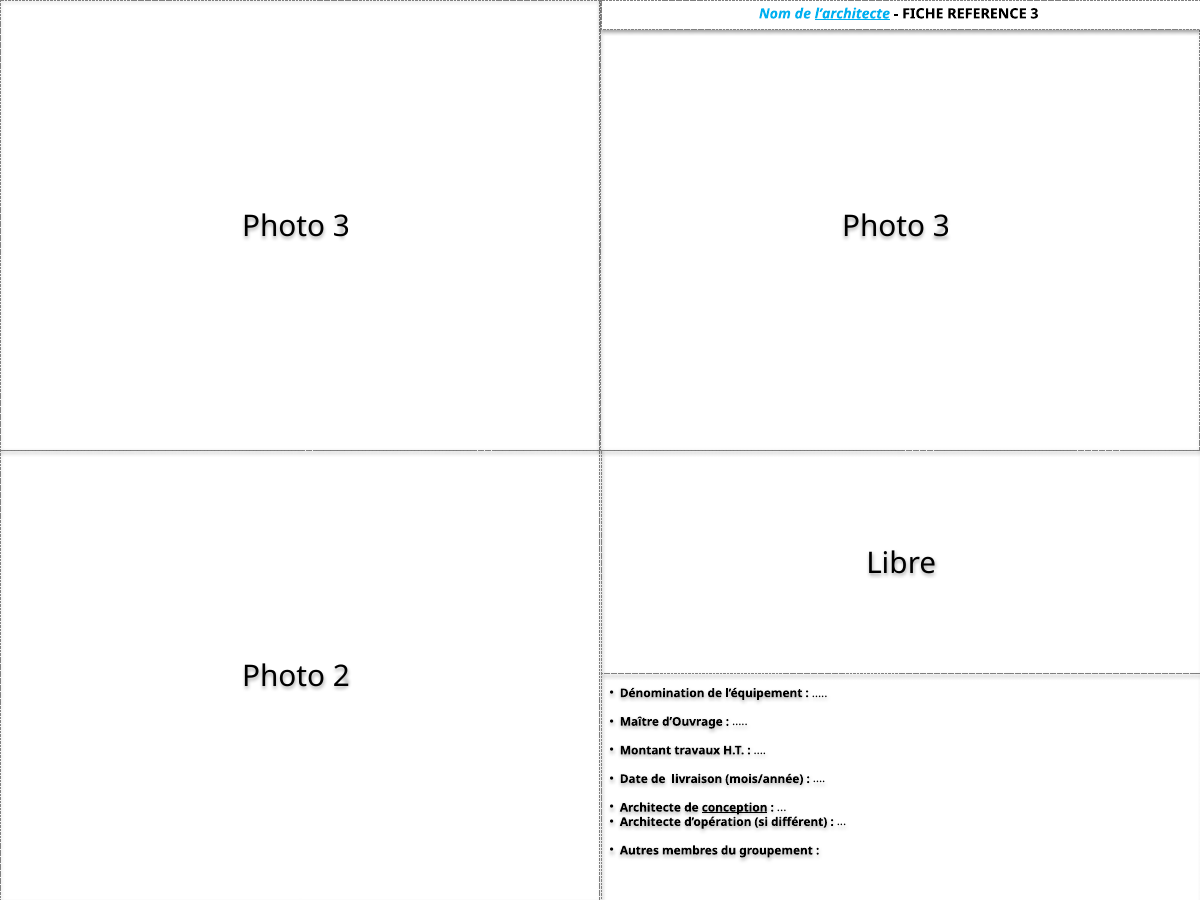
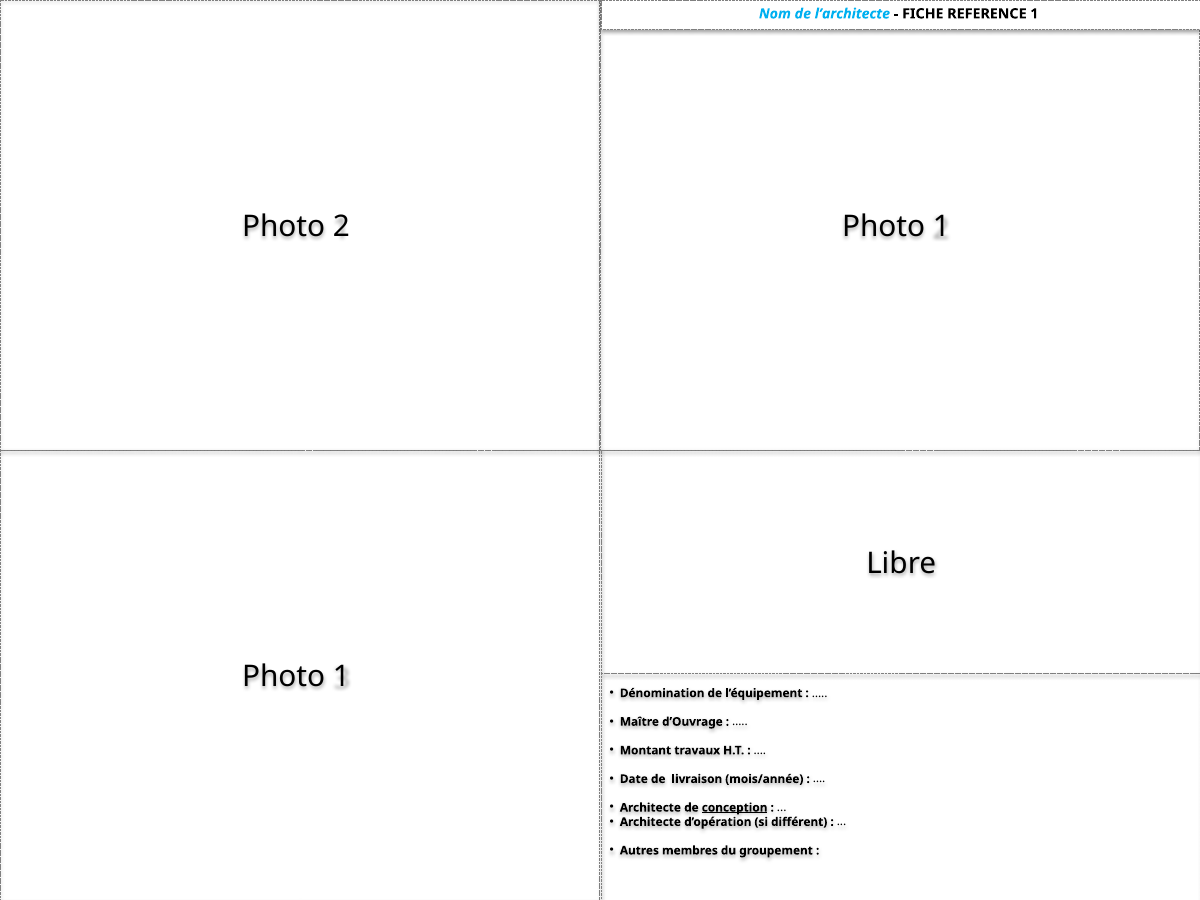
l’architecte underline: present -> none (852, 14)
REFERENCE 3: 3 -> 1 (1034, 14)
3: 3 -> 2 (341, 227)
3: 3 -> 1 (941, 227)
2: 2 -> 1 (341, 677)
